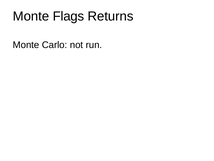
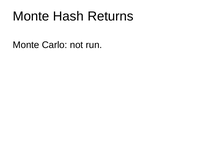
Flags: Flags -> Hash (68, 16)
